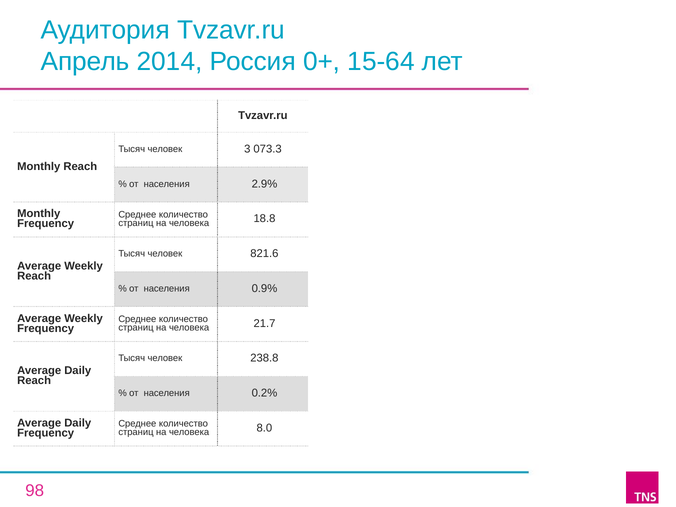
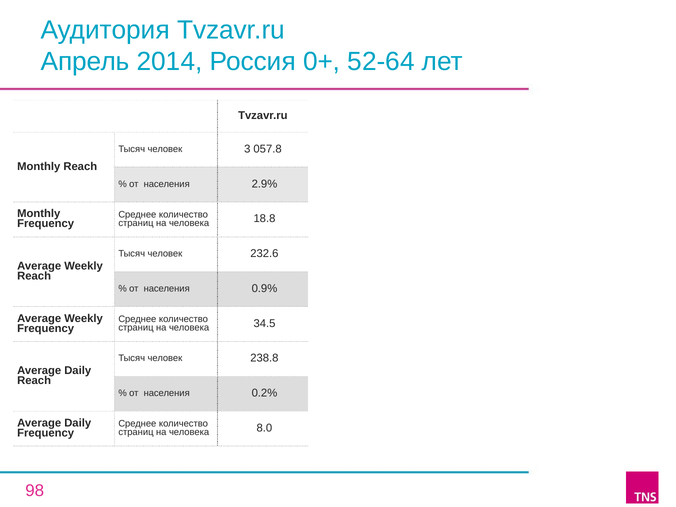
15-64: 15-64 -> 52-64 (381, 62)
073.3: 073.3 -> 057.8 (268, 149)
821.6: 821.6 -> 232.6 (264, 254)
21.7: 21.7 -> 34.5 (264, 323)
